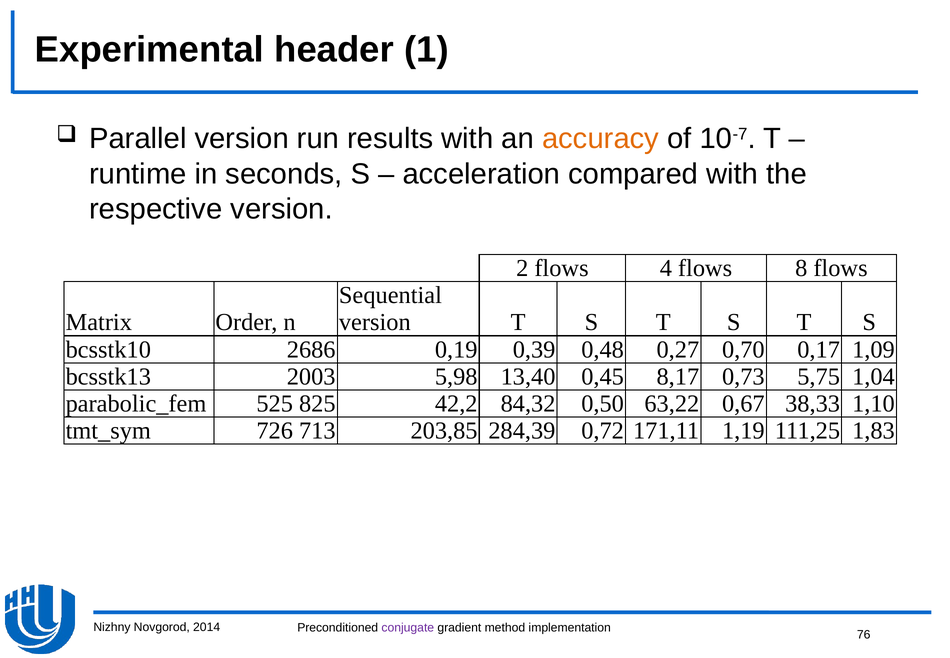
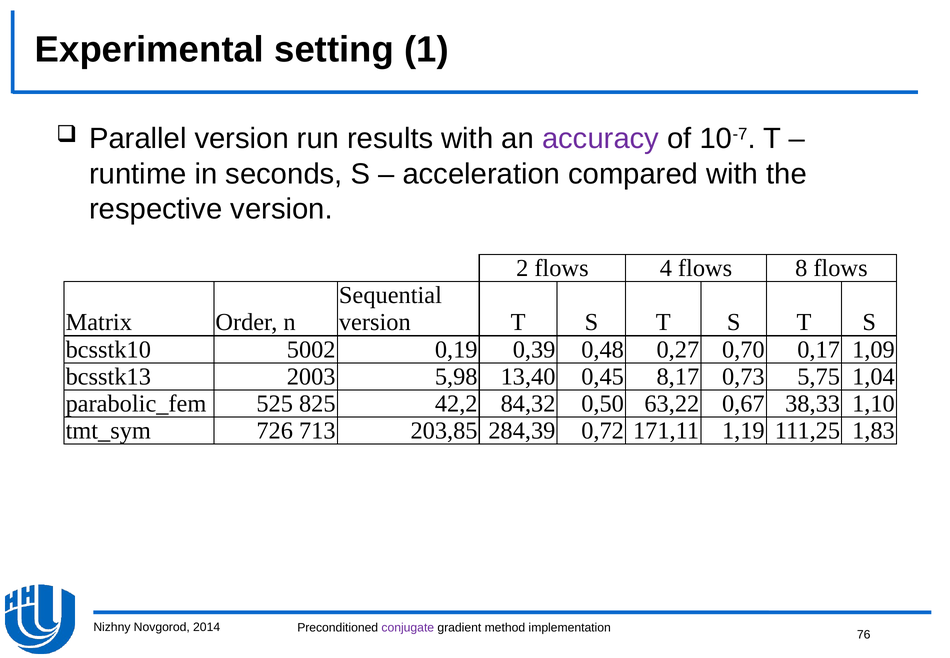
header: header -> setting (334, 49)
accuracy colour: orange -> purple (601, 139)
2686: 2686 -> 5002 (311, 349)
